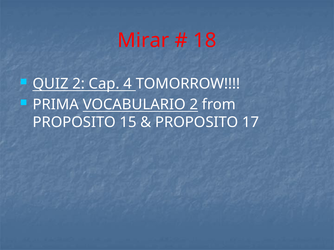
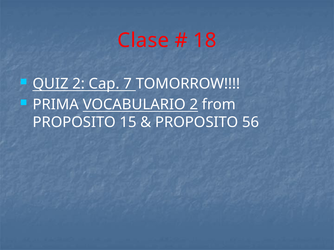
Mirar: Mirar -> Clase (143, 40)
4: 4 -> 7 (128, 84)
17: 17 -> 56 (251, 123)
